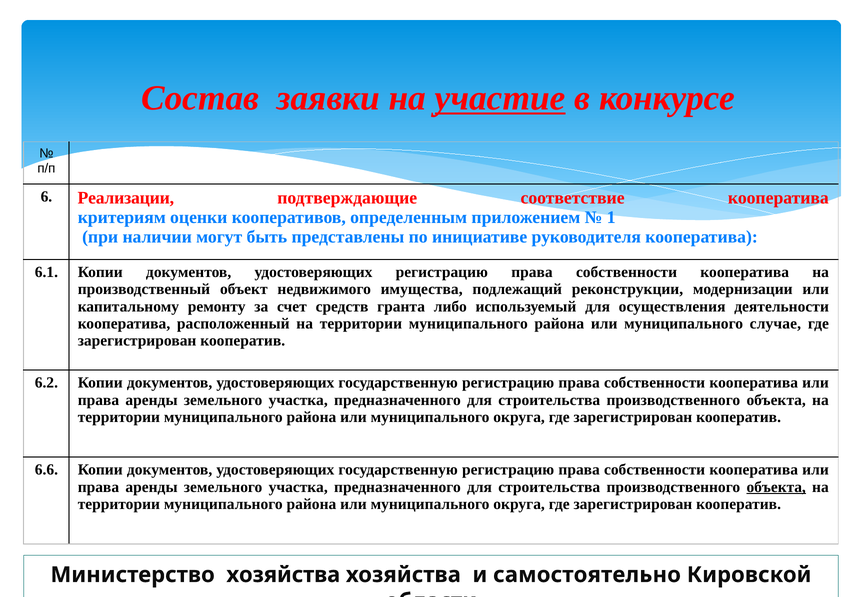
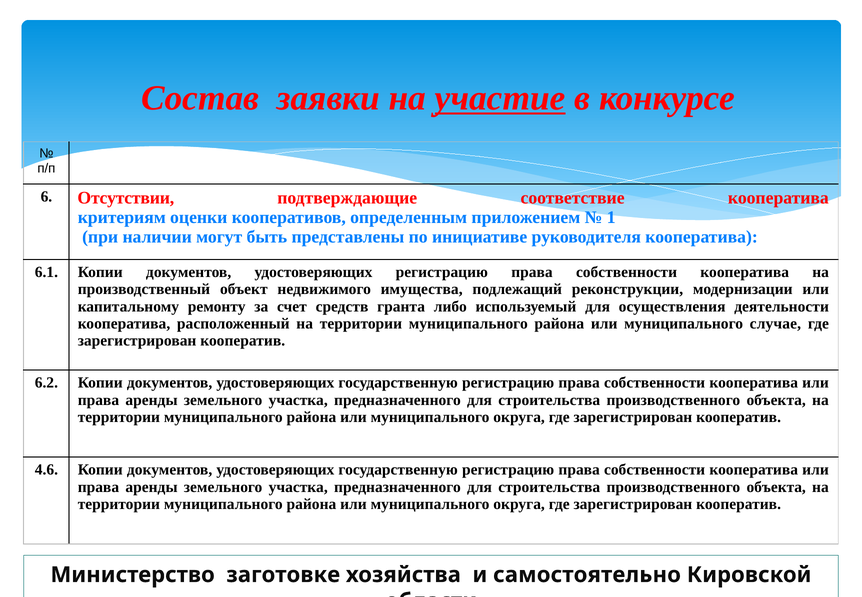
Реализации: Реализации -> Отсутствии (126, 198)
6.6: 6.6 -> 4.6 (46, 470)
объекта underline: present -> none (776, 487)
Министерство хозяйства: хозяйства -> заготовке (283, 575)
